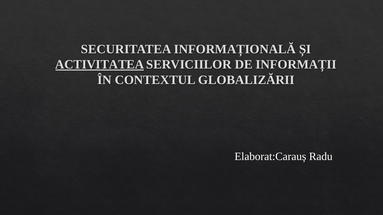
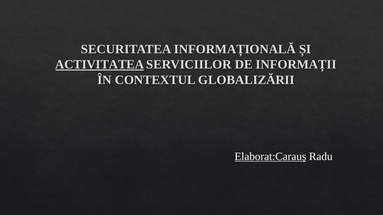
Elaborat:Carauș underline: none -> present (270, 157)
